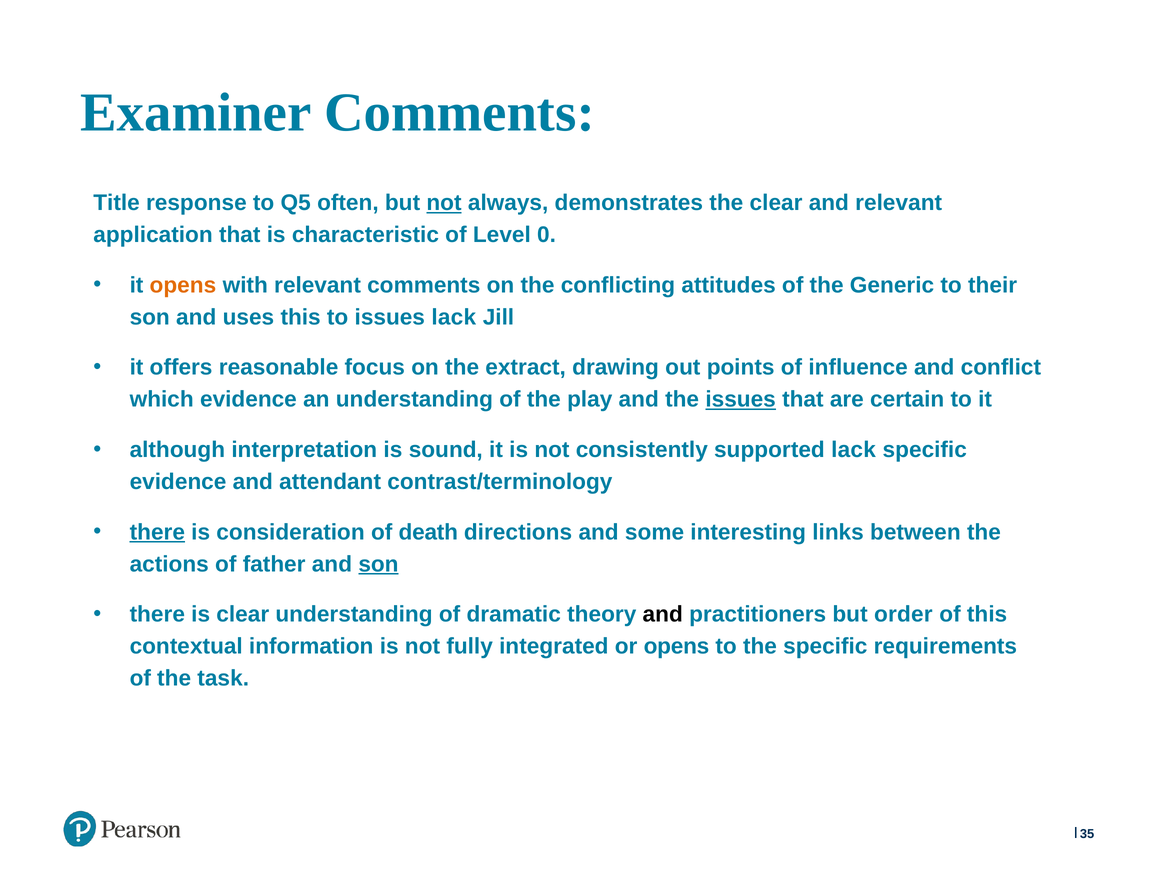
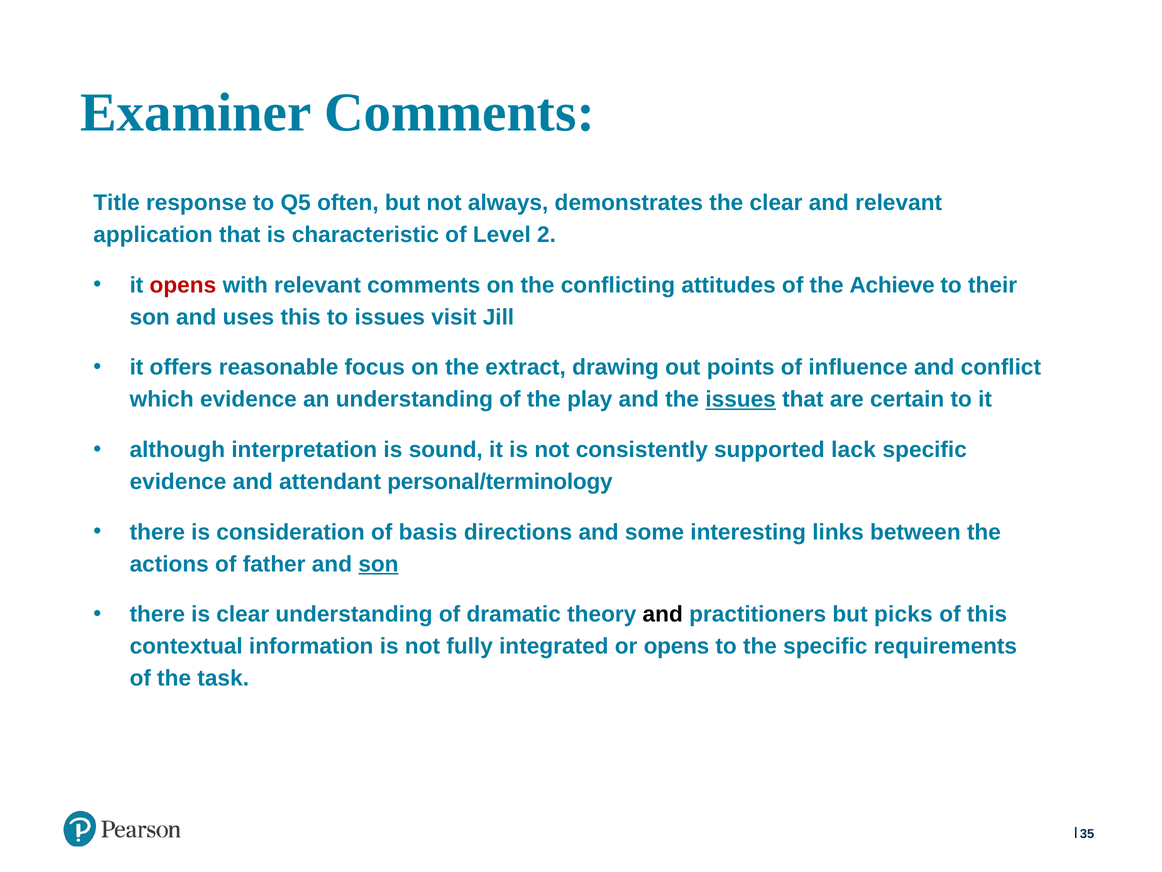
not underline: present -> none (444, 203)
0: 0 -> 2 (547, 235)
opens colour: orange -> red (183, 285)
Generic: Generic -> Achieve (892, 285)
issues lack: lack -> visit (454, 317)
contrast/terminology: contrast/terminology -> personal/terminology (500, 481)
there underline: present -> none (157, 532)
death: death -> basis (428, 532)
order: order -> picks (903, 614)
